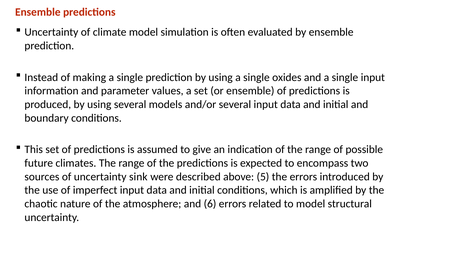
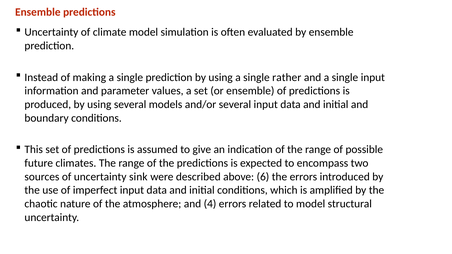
oxides: oxides -> rather (287, 77)
5: 5 -> 6 (263, 177)
6: 6 -> 4 (210, 204)
